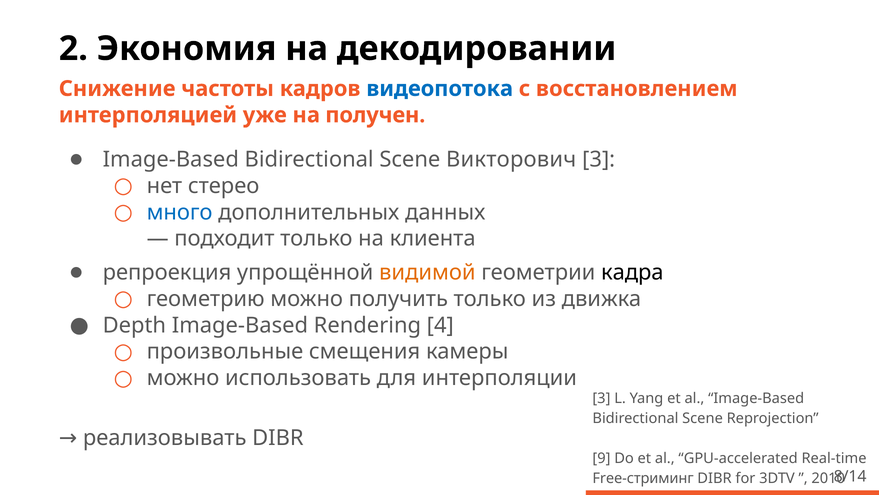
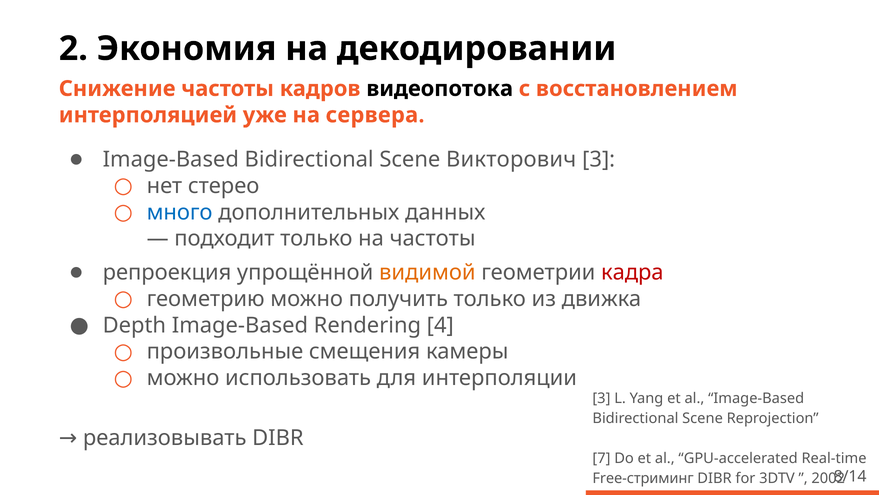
видеопотока colour: blue -> black (440, 89)
получен: получен -> сервера (375, 115)
на клиента: клиента -> частоты (433, 238)
кадра colour: black -> red (632, 272)
9: 9 -> 7 (601, 458)
2010: 2010 -> 2002 (828, 478)
